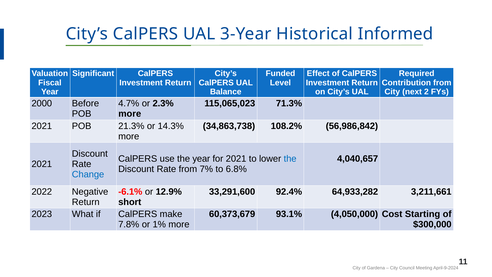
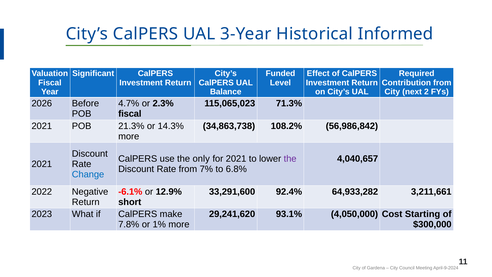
2000: 2000 -> 2026 (42, 103)
more: more -> fiscal (130, 114)
the year: year -> only (201, 159)
the colour: blue -> purple (290, 159)
60,373,679: 60,373,679 -> 29,241,620 (232, 214)
